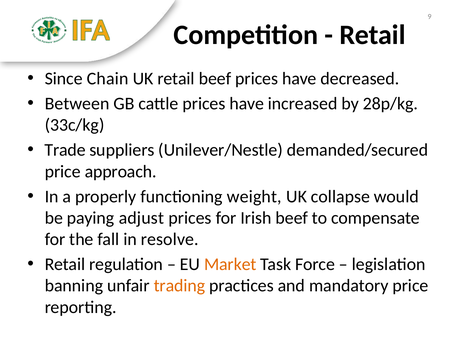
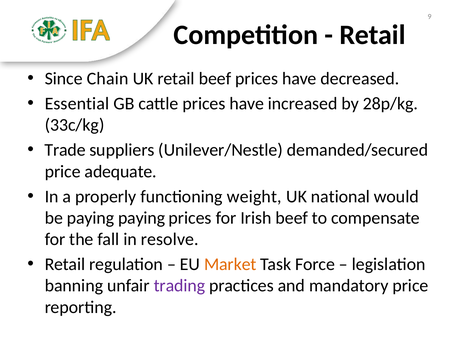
Between: Between -> Essential (77, 104)
approach: approach -> adequate (121, 172)
collapse: collapse -> national (340, 197)
paying adjust: adjust -> paying (142, 218)
trading colour: orange -> purple (179, 286)
